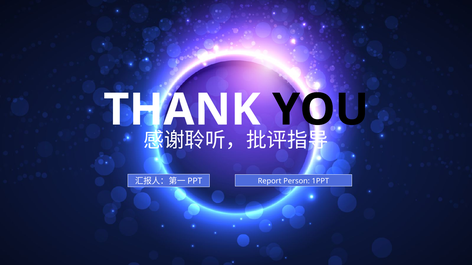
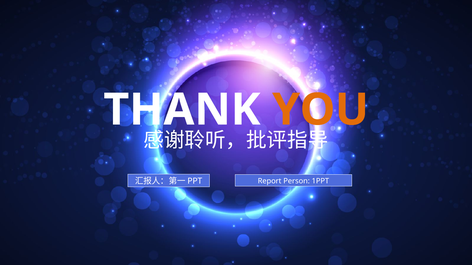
YOU colour: black -> orange (320, 110)
